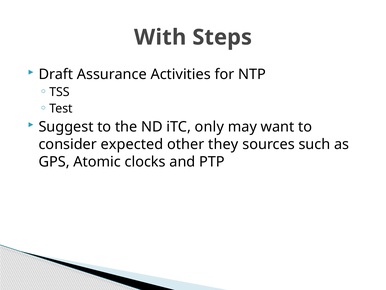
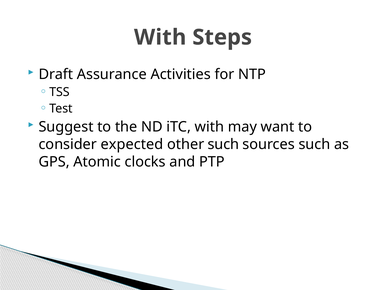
iTC only: only -> with (209, 127)
other they: they -> such (223, 144)
